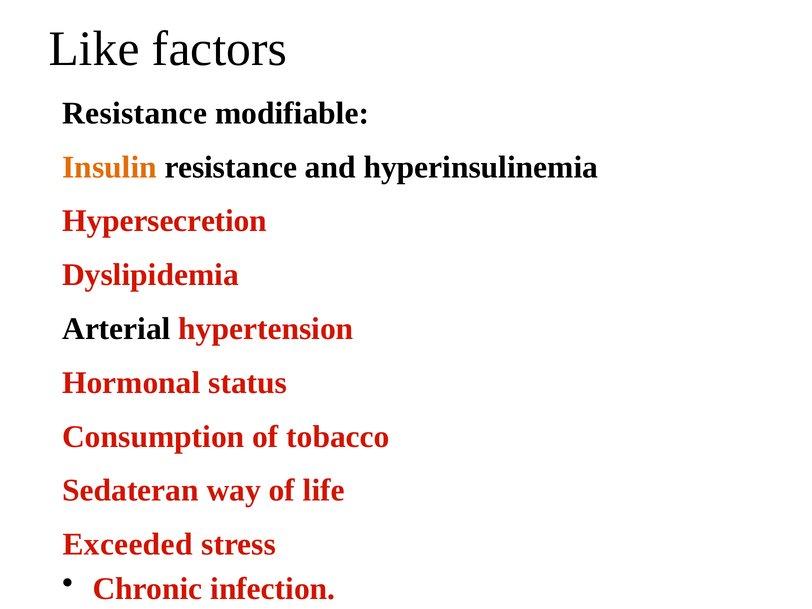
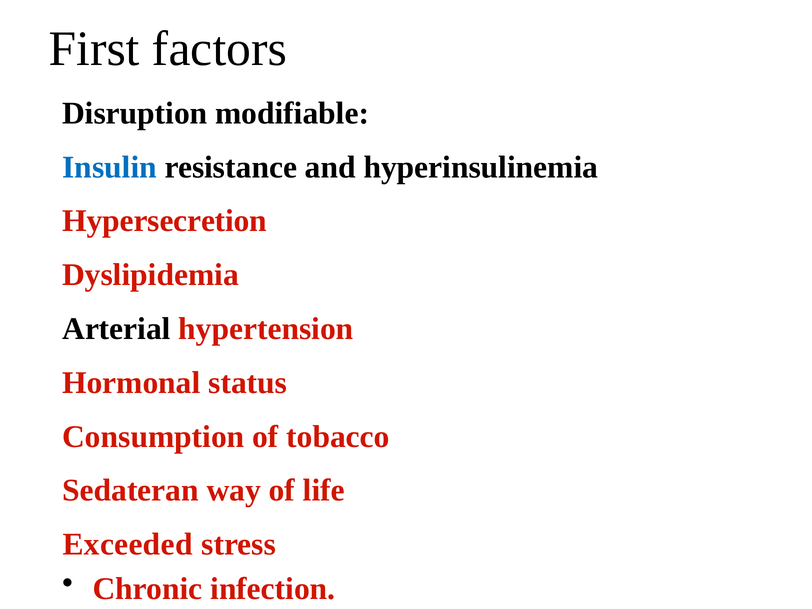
Like: Like -> First (94, 49)
Resistance: Resistance -> Disruption (135, 113)
Insulin colour: orange -> blue (110, 167)
